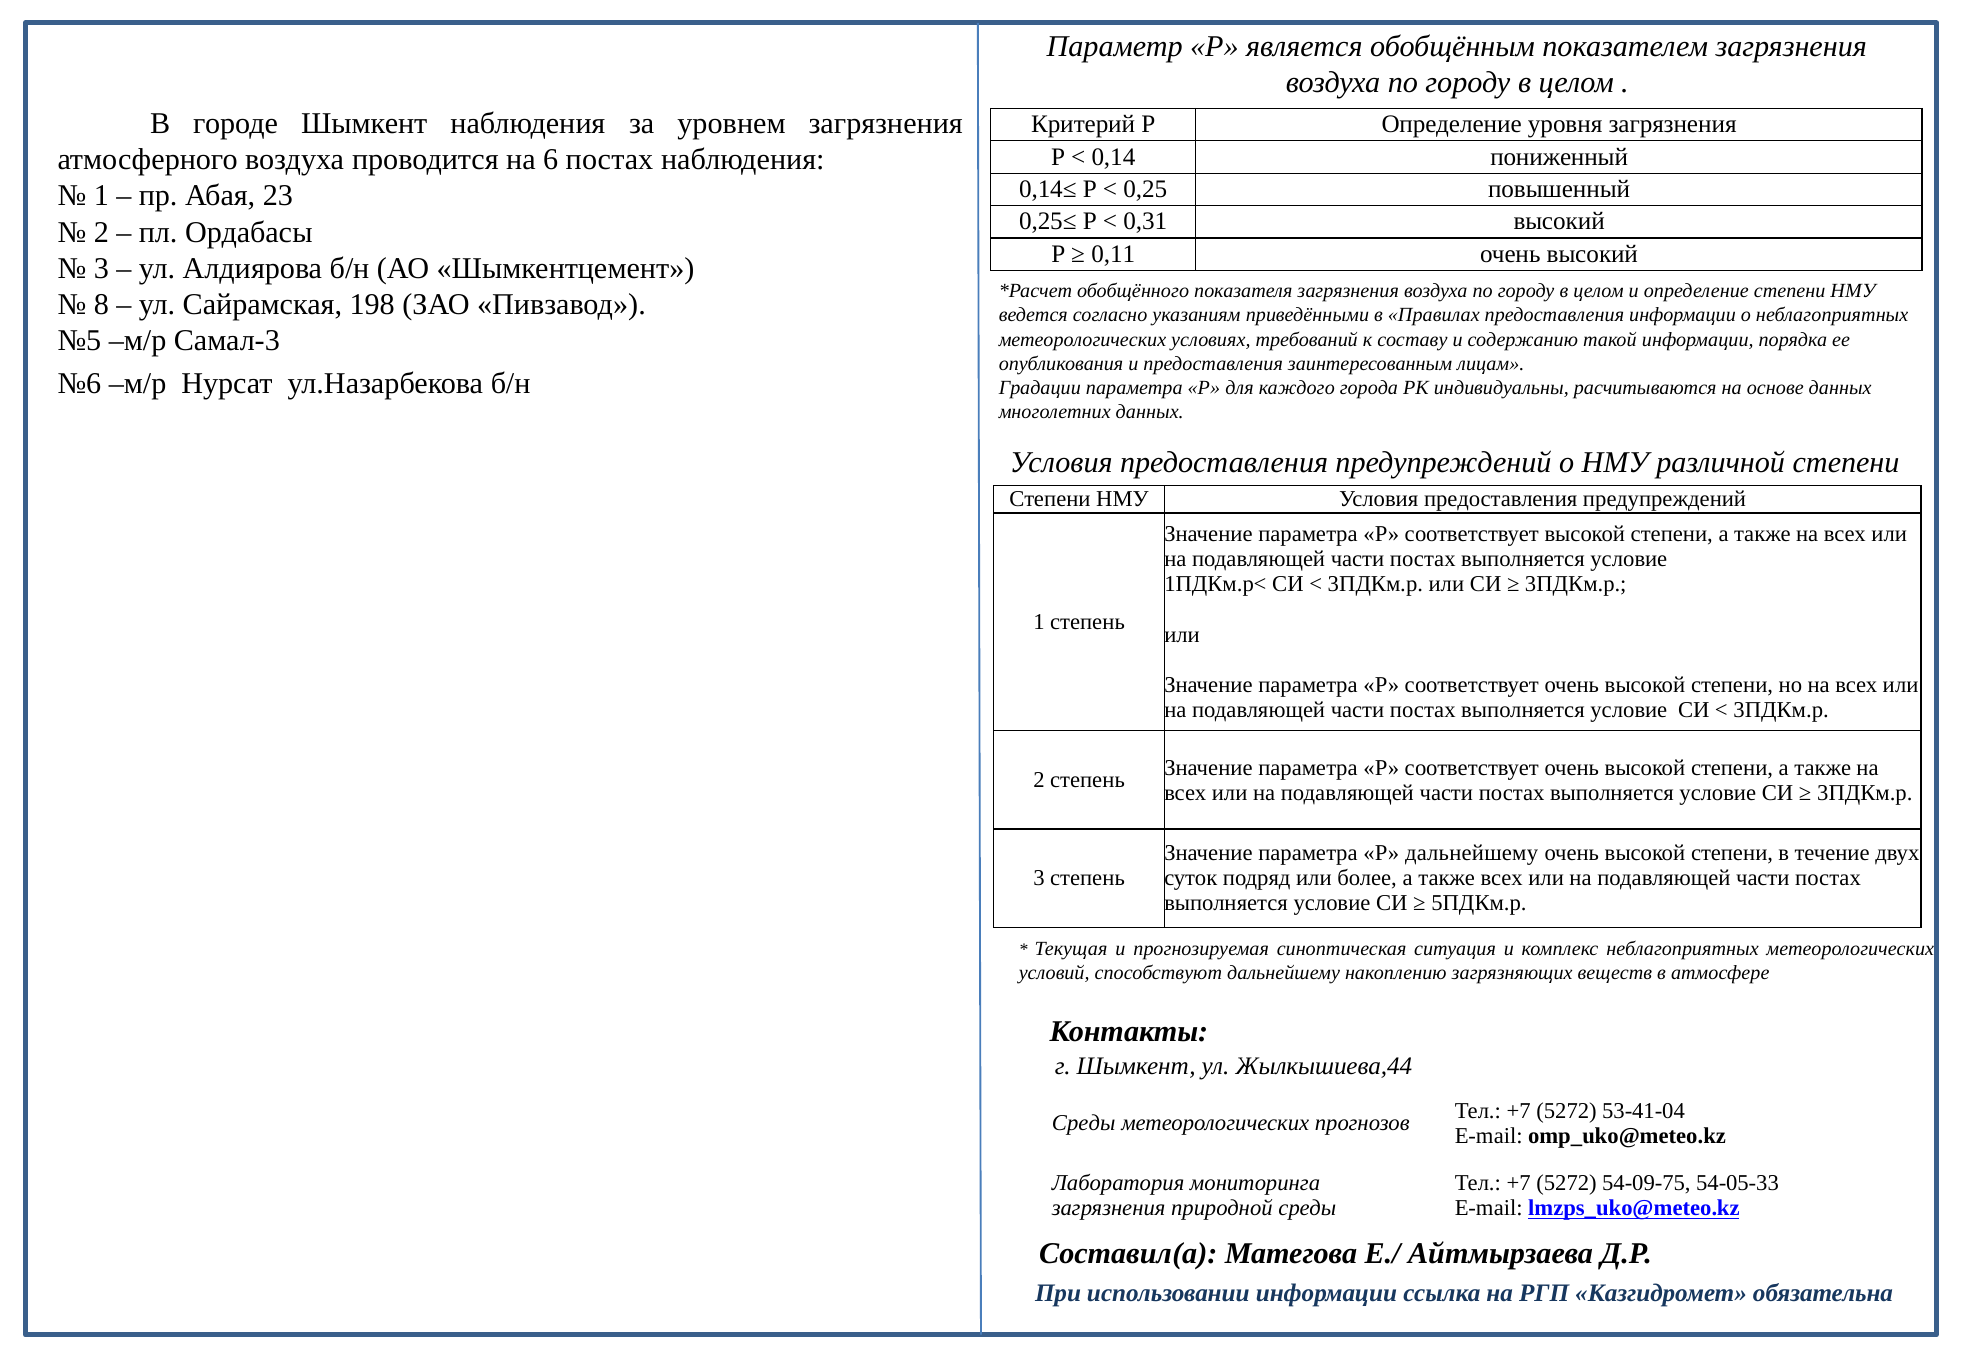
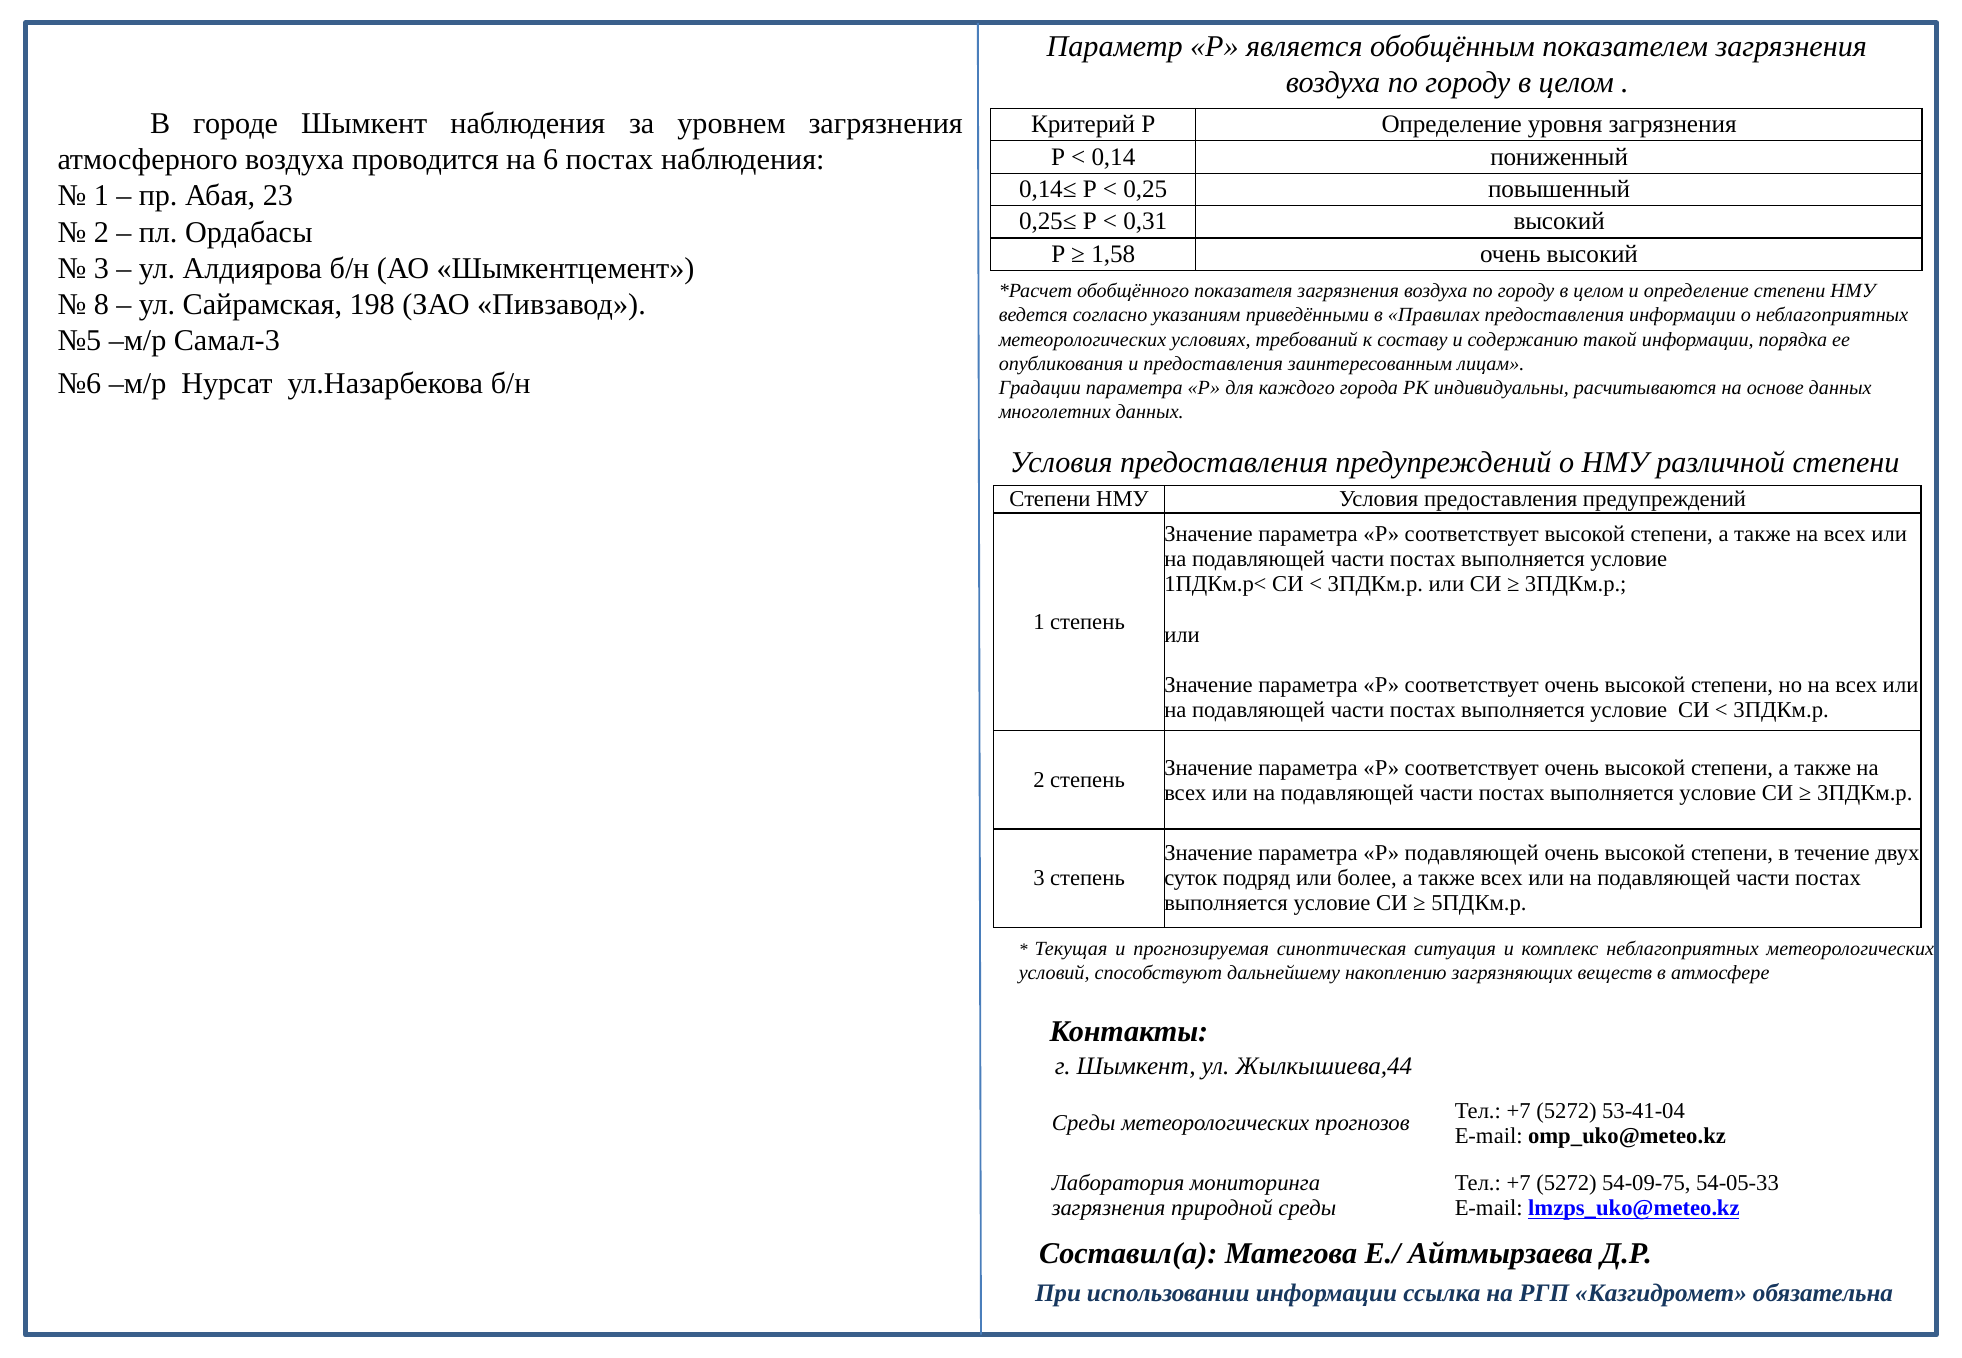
0,11: 0,11 -> 1,58 (1113, 254)
Р дальнейшему: дальнейшему -> подавляющей (1472, 853)
